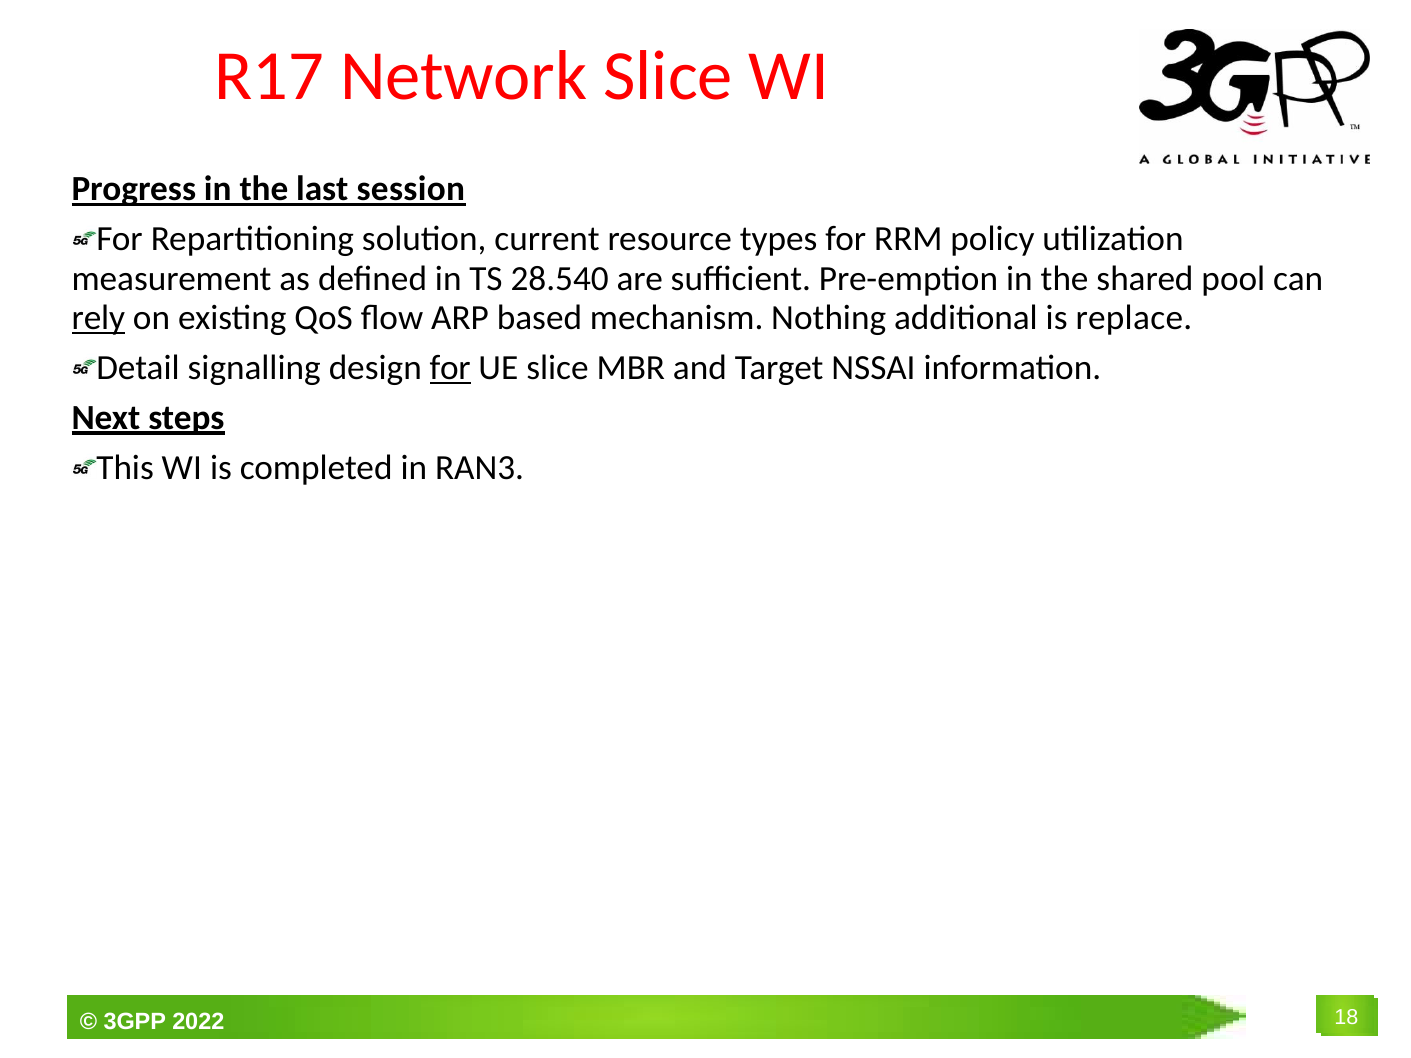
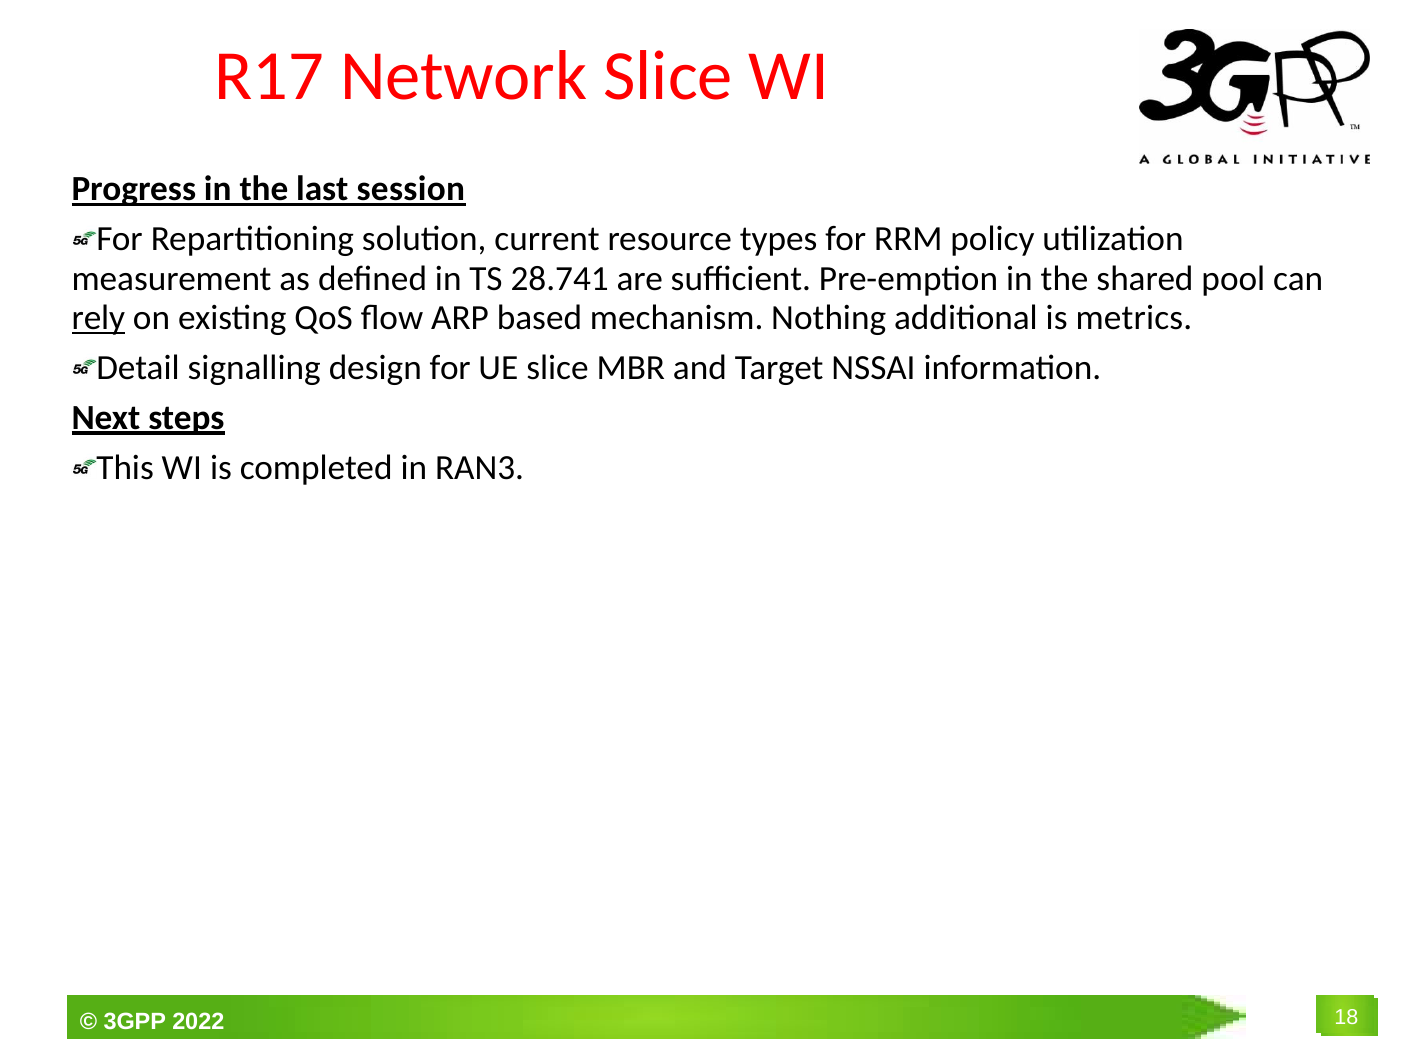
28.540: 28.540 -> 28.741 (560, 279)
replace: replace -> metrics (1134, 318)
for underline: present -> none (450, 368)
